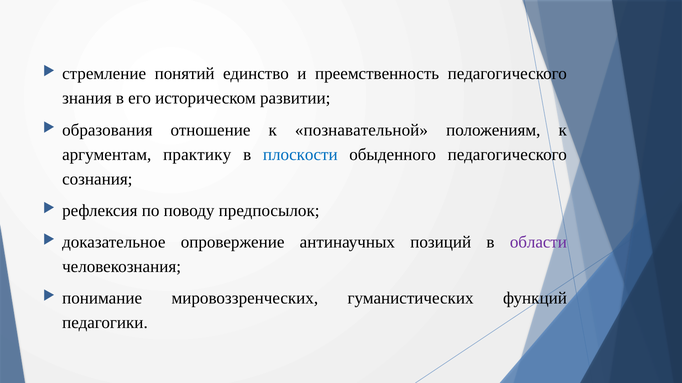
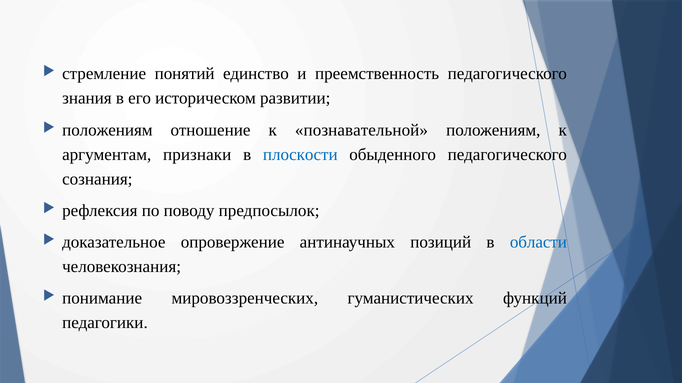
образования: образования -> положениям (107, 130)
практику: практику -> признаки (197, 155)
области colour: purple -> blue (538, 243)
